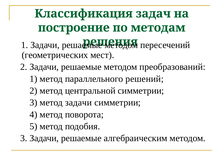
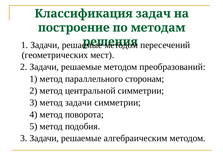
решений: решений -> сторонам (145, 79)
